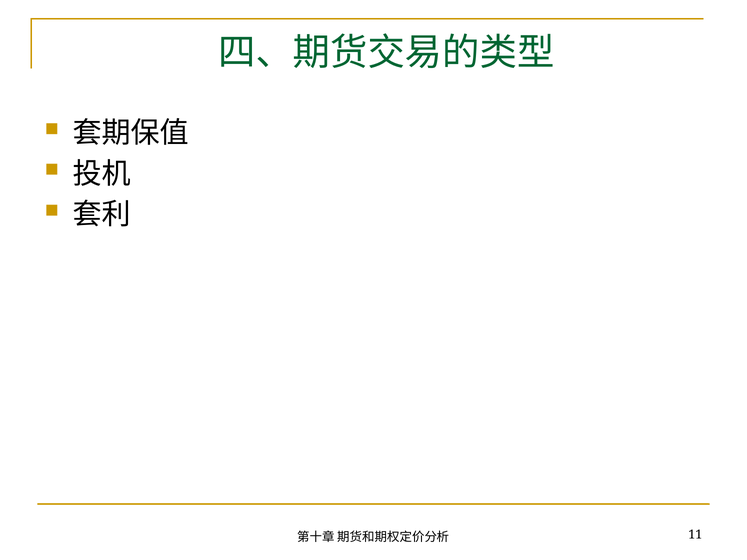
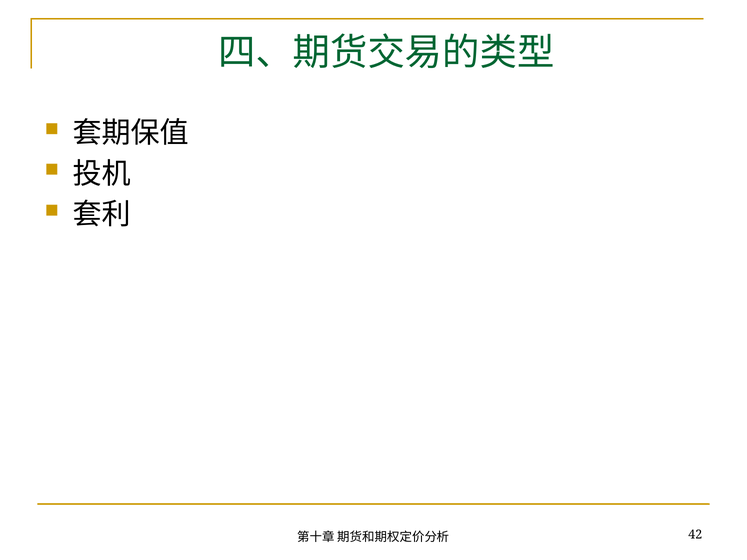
11: 11 -> 42 (695, 535)
